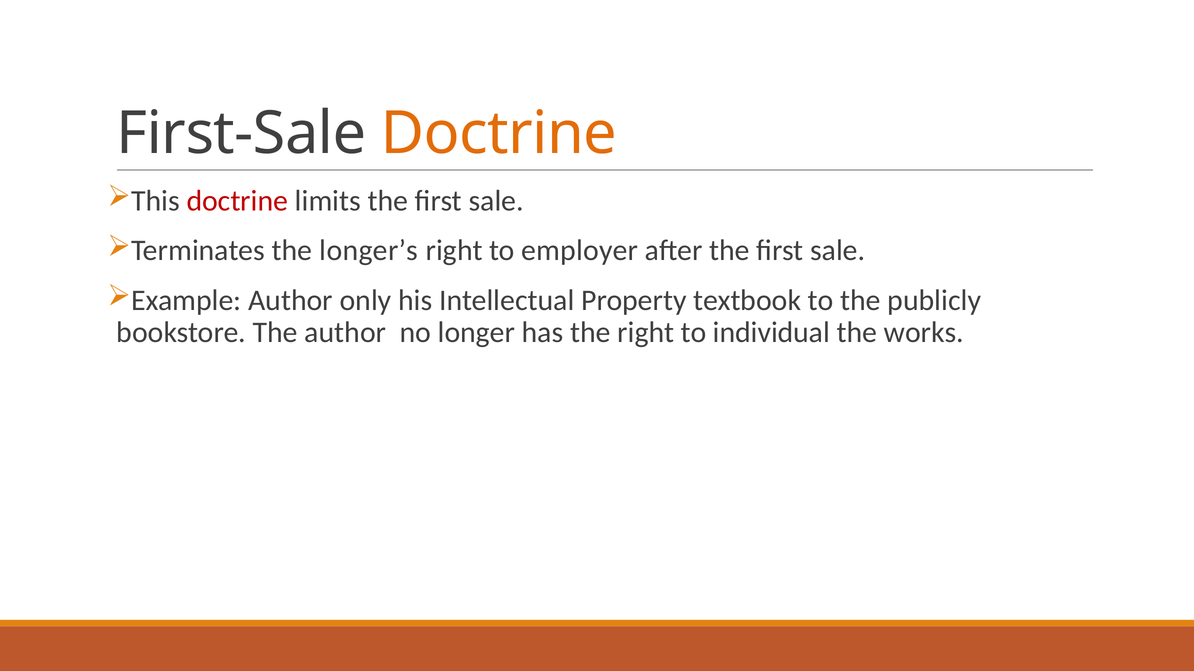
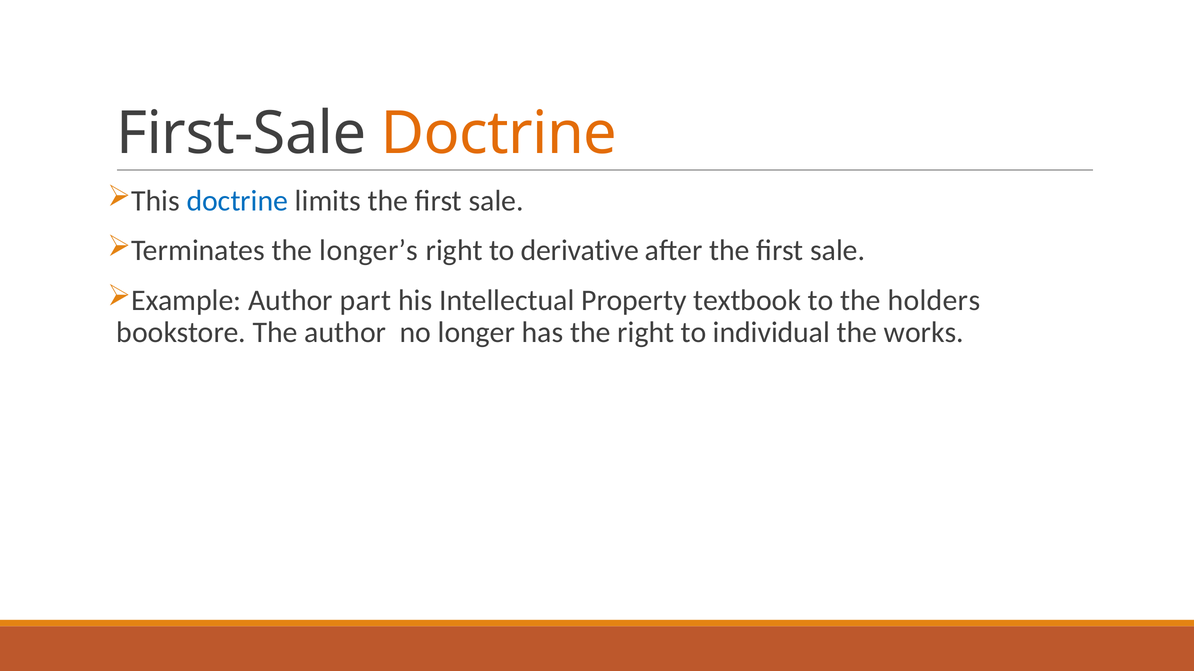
doctrine colour: red -> blue (237, 201)
employer: employer -> derivative (580, 251)
only: only -> part (365, 300)
publicly: publicly -> holders (934, 300)
